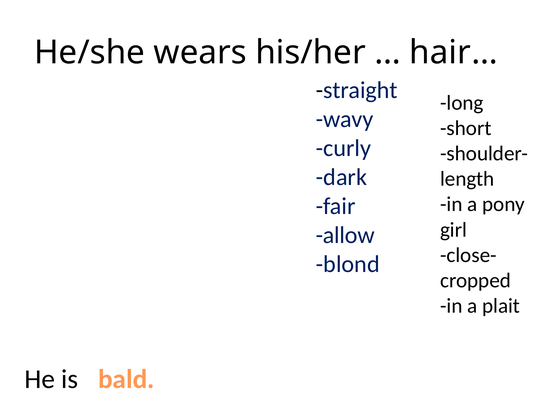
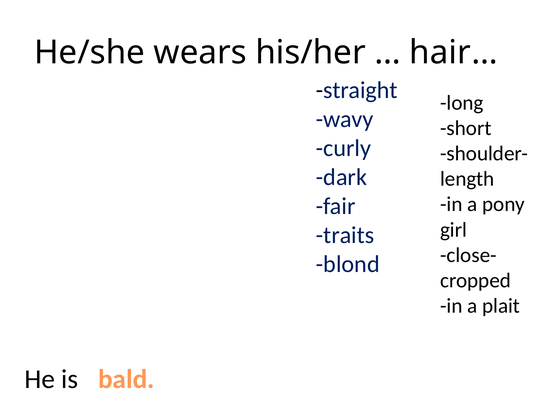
allow: allow -> traits (345, 235)
